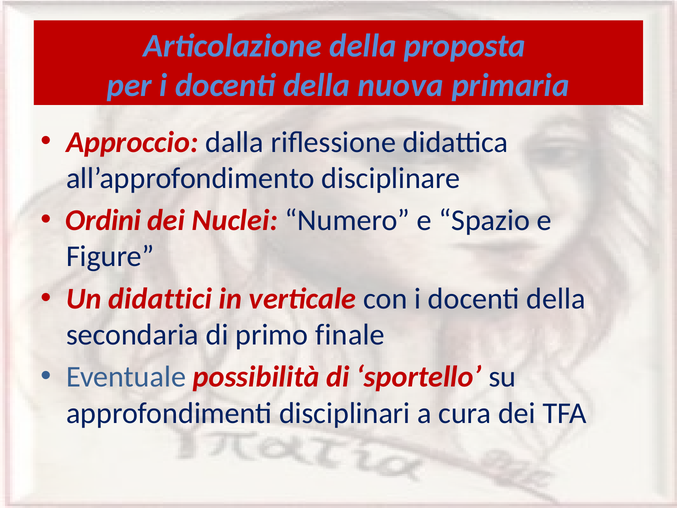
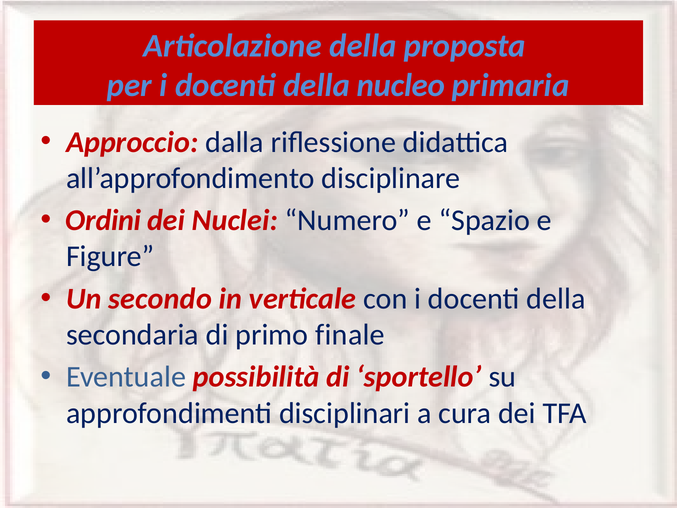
nuova: nuova -> nucleo (401, 85)
didattici: didattici -> secondo (160, 299)
